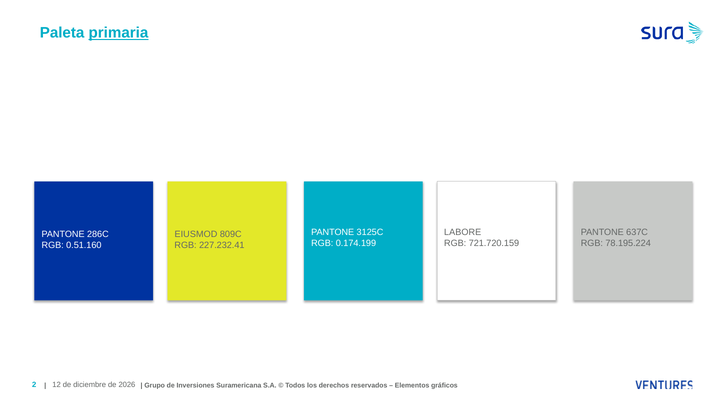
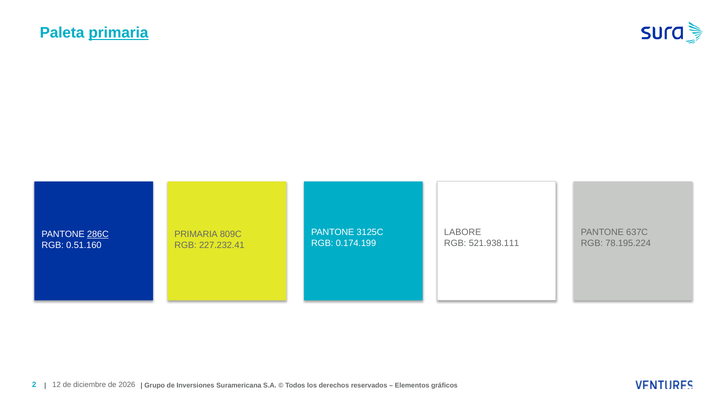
286C underline: none -> present (98, 234)
EIUSMOD: EIUSMOD -> PRIMARIA (196, 234)
721.720.159: 721.720.159 -> 521.938.111 (494, 243)
